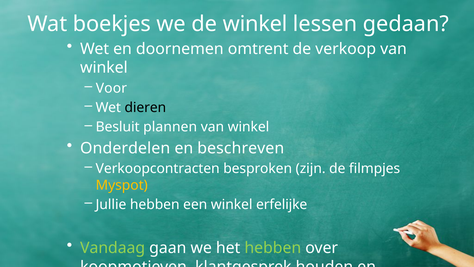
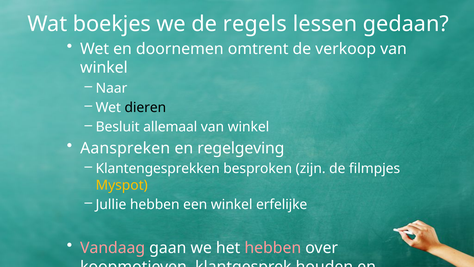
de winkel: winkel -> regels (255, 24)
Voor: Voor -> Naar (111, 88)
plannen: plannen -> allemaal (170, 127)
Onderdelen: Onderdelen -> Aanspreken (125, 148)
beschreven: beschreven -> regelgeving (241, 148)
Verkoopcontracten: Verkoopcontracten -> Klantengesprekken (158, 168)
Vandaag colour: light green -> pink (113, 248)
hebben colour: light green -> pink (273, 248)
